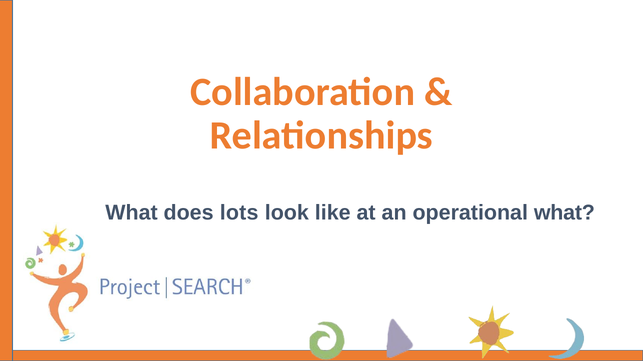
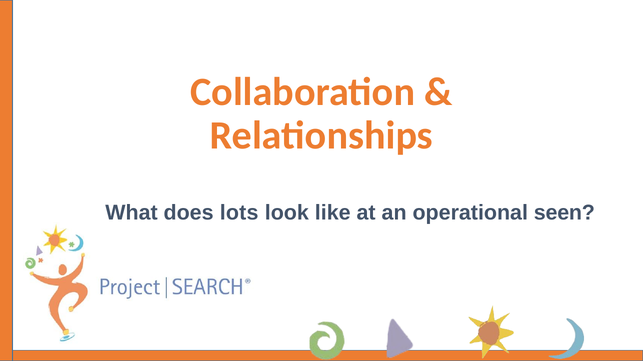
operational what: what -> seen (564, 213)
